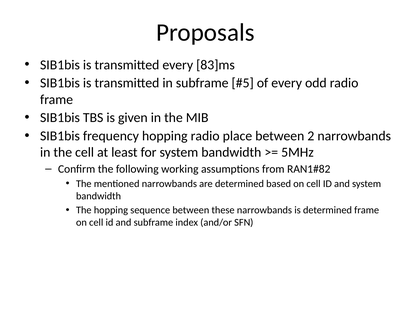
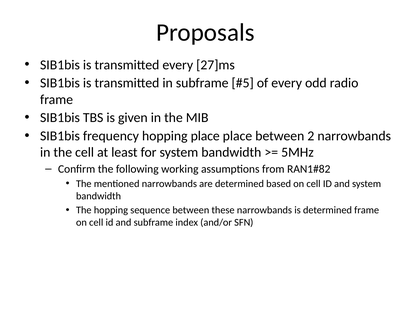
83]ms: 83]ms -> 27]ms (215, 65)
hopping radio: radio -> place (205, 136)
